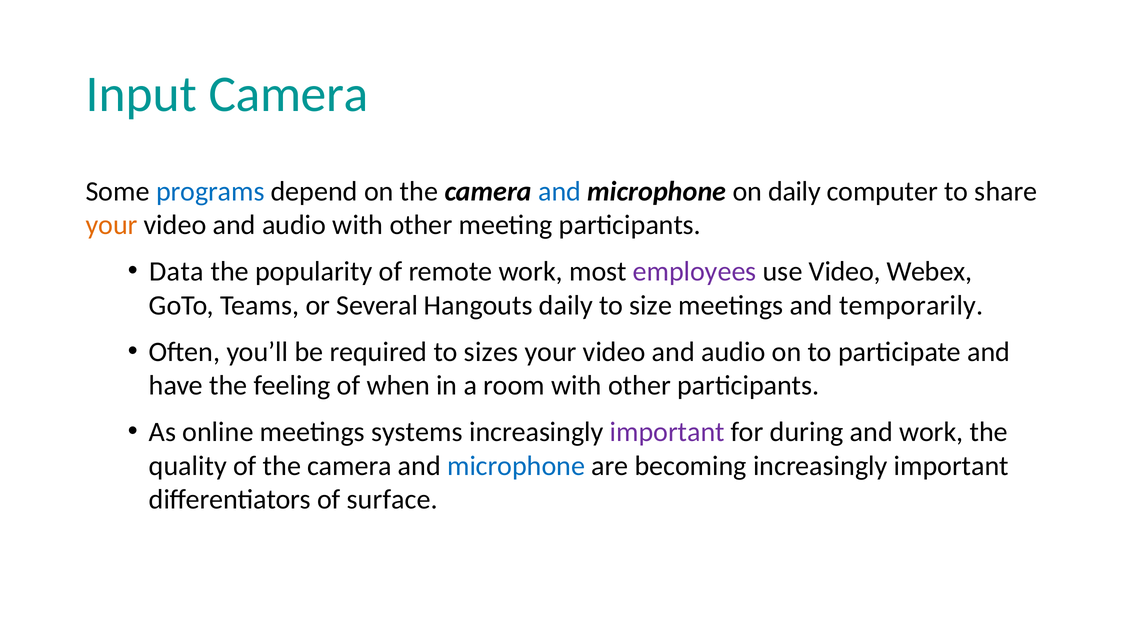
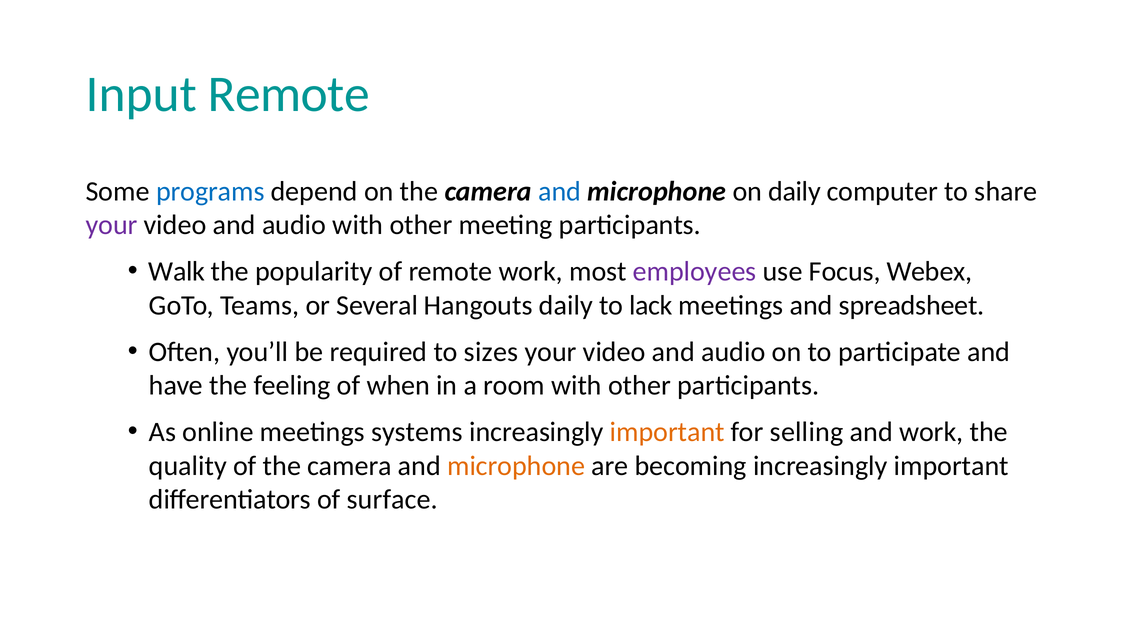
Input Camera: Camera -> Remote (289, 94)
your colour: orange -> purple (112, 225)
Data: Data -> Walk (177, 272)
use Video: Video -> Focus (845, 272)
size: size -> lack (651, 305)
temporarily: temporarily -> spreadsheet (912, 305)
important colour: purple -> orange (667, 432)
during: during -> selling (807, 432)
microphone colour: blue -> orange (516, 466)
